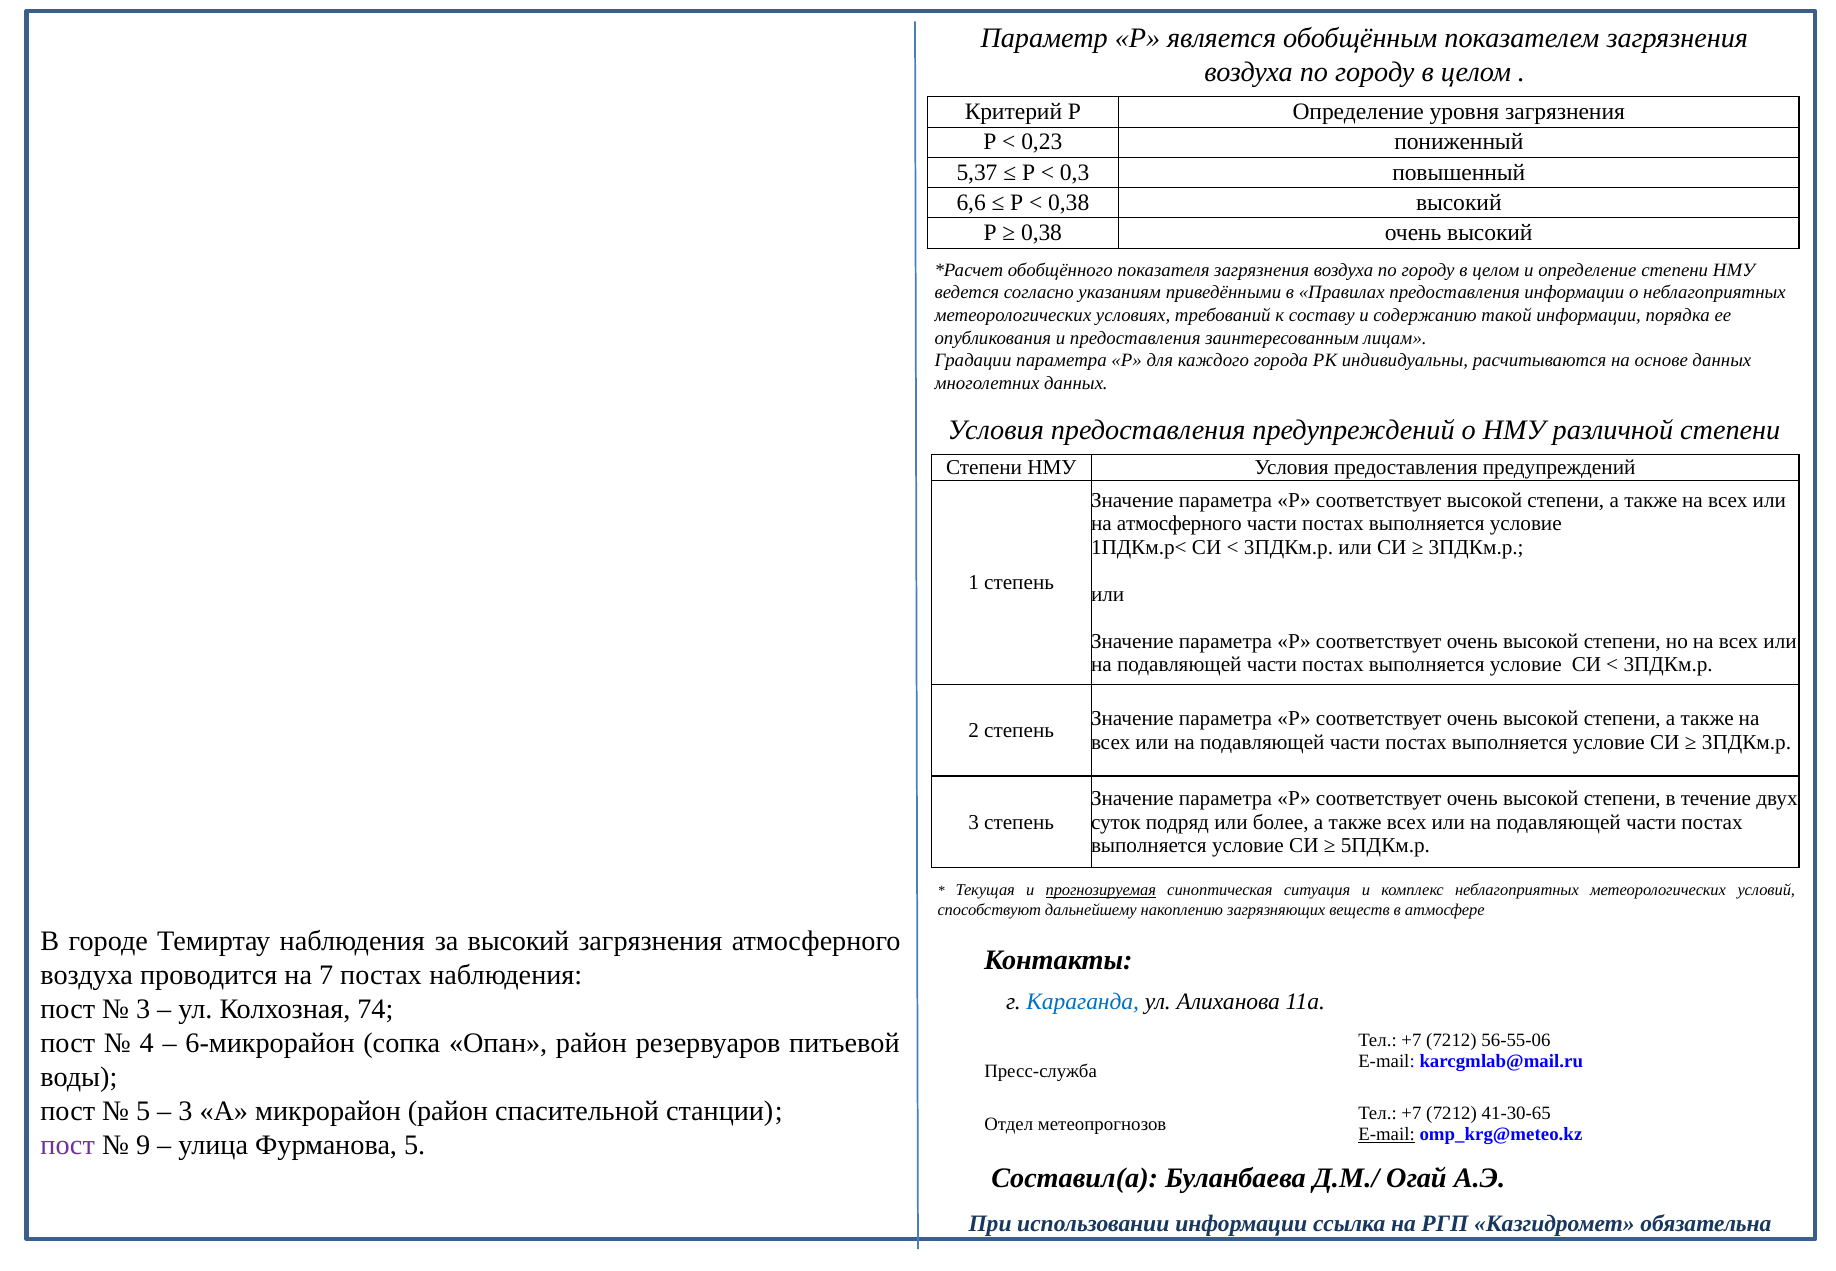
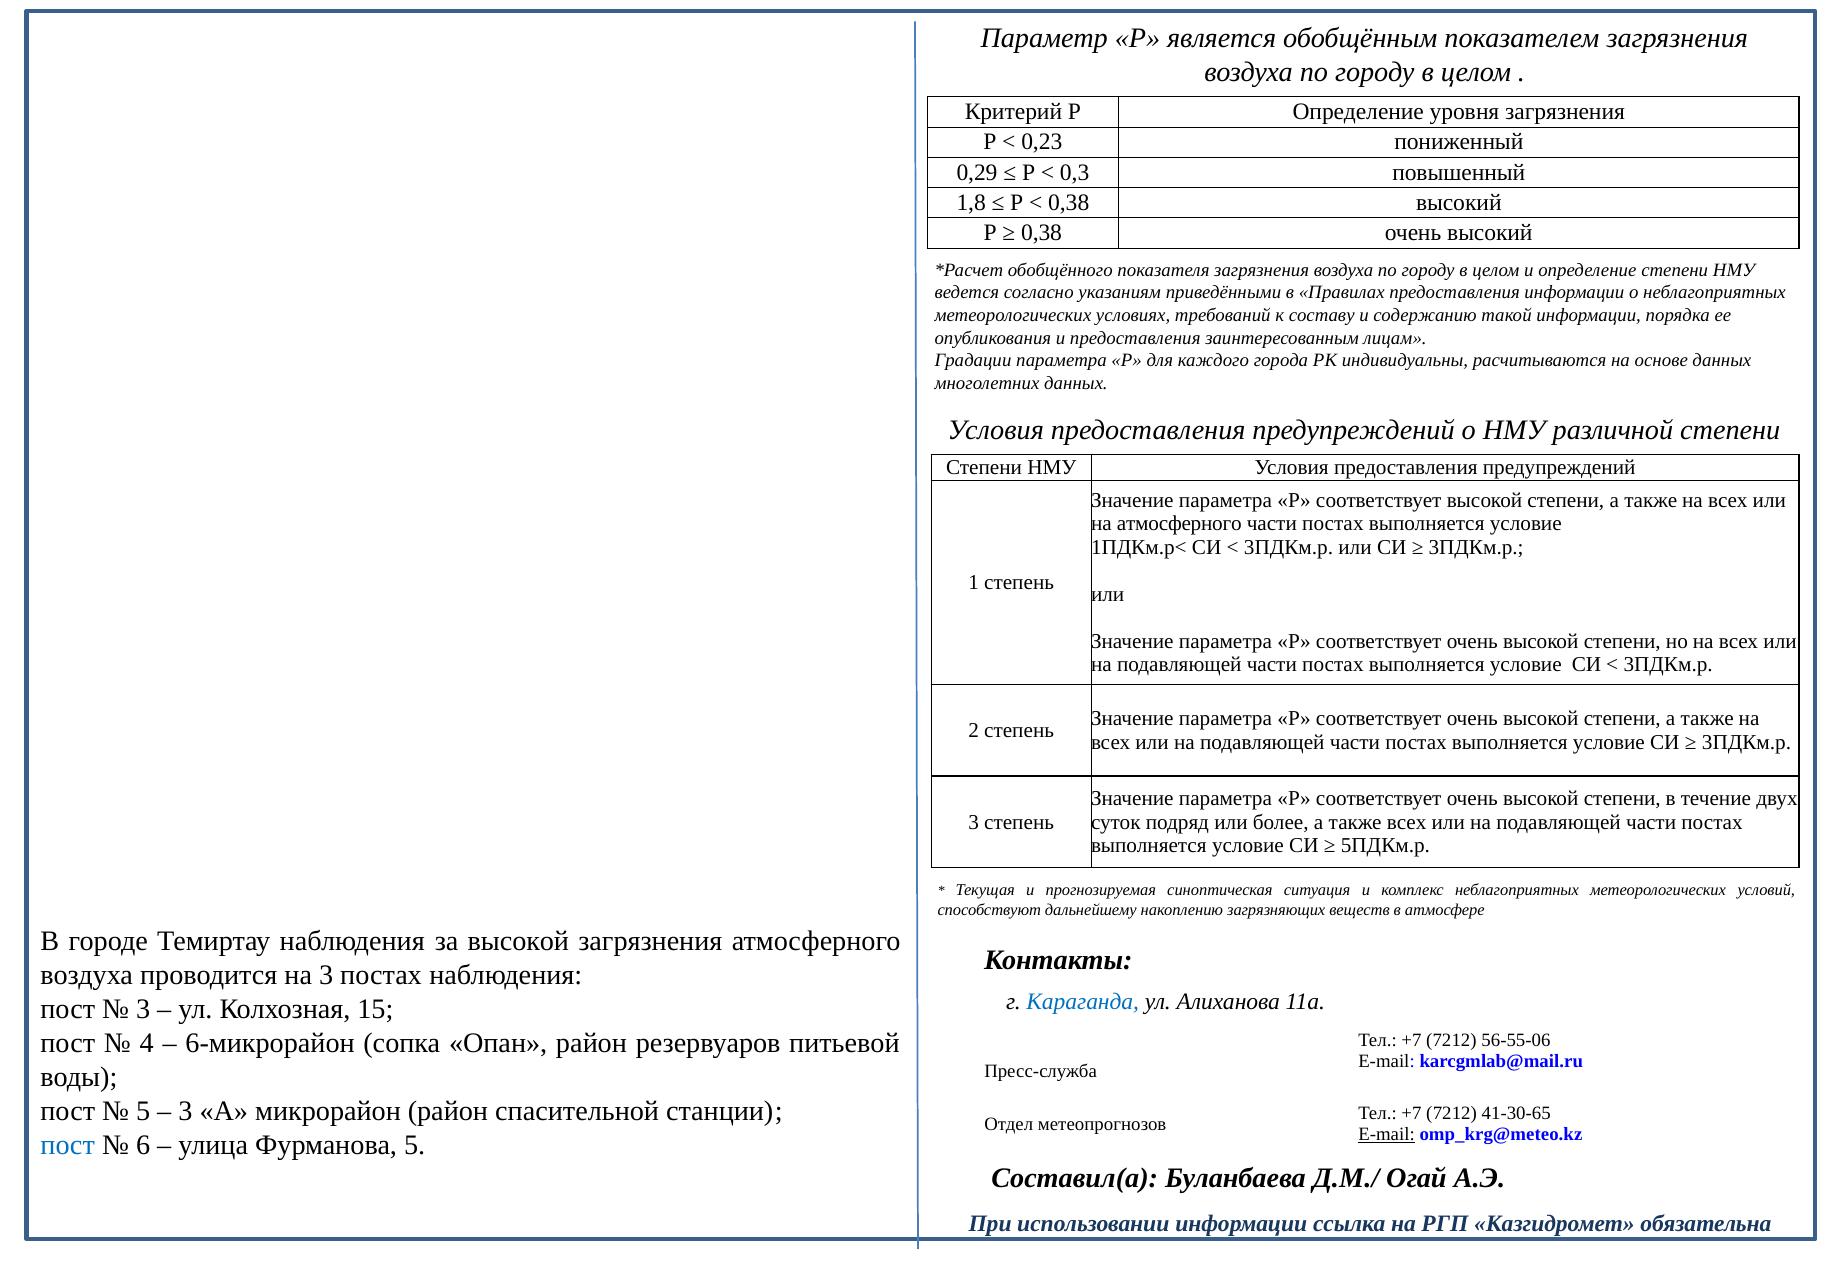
5,37: 5,37 -> 0,29 (977, 172)
6,6: 6,6 -> 1,8 (971, 203)
прогнозируемая underline: present -> none (1101, 890)
за высокий: высокий -> высокой (518, 942)
на 7: 7 -> 3 (326, 976)
74: 74 -> 15 (375, 1009)
пост colour: purple -> blue (68, 1145)
9: 9 -> 6 (143, 1145)
